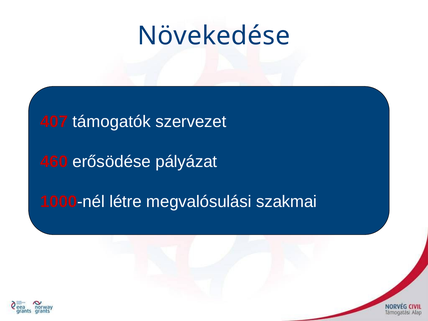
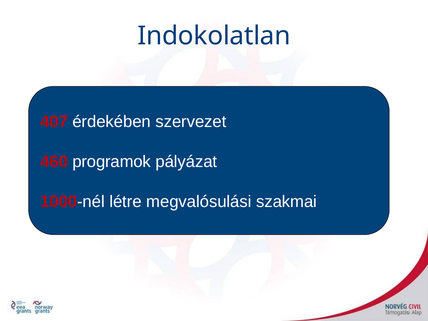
Növekedése: Növekedése -> Indokolatlan (214, 36)
támogatók: támogatók -> érdekében (112, 122)
erősödése: erősödése -> programok (112, 162)
